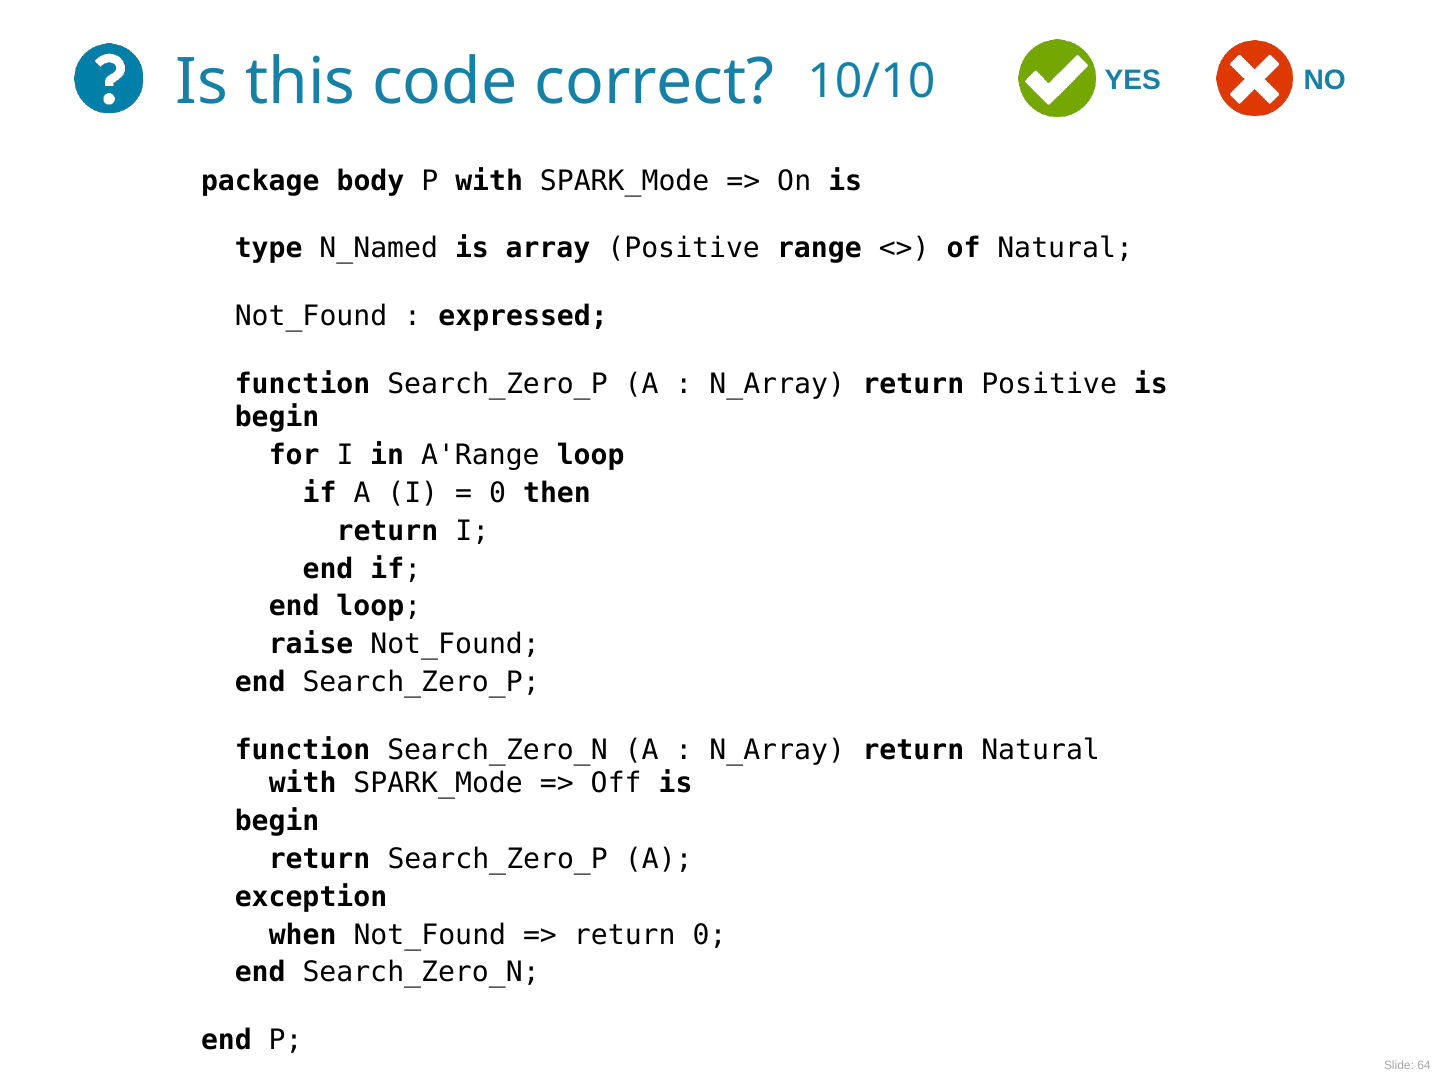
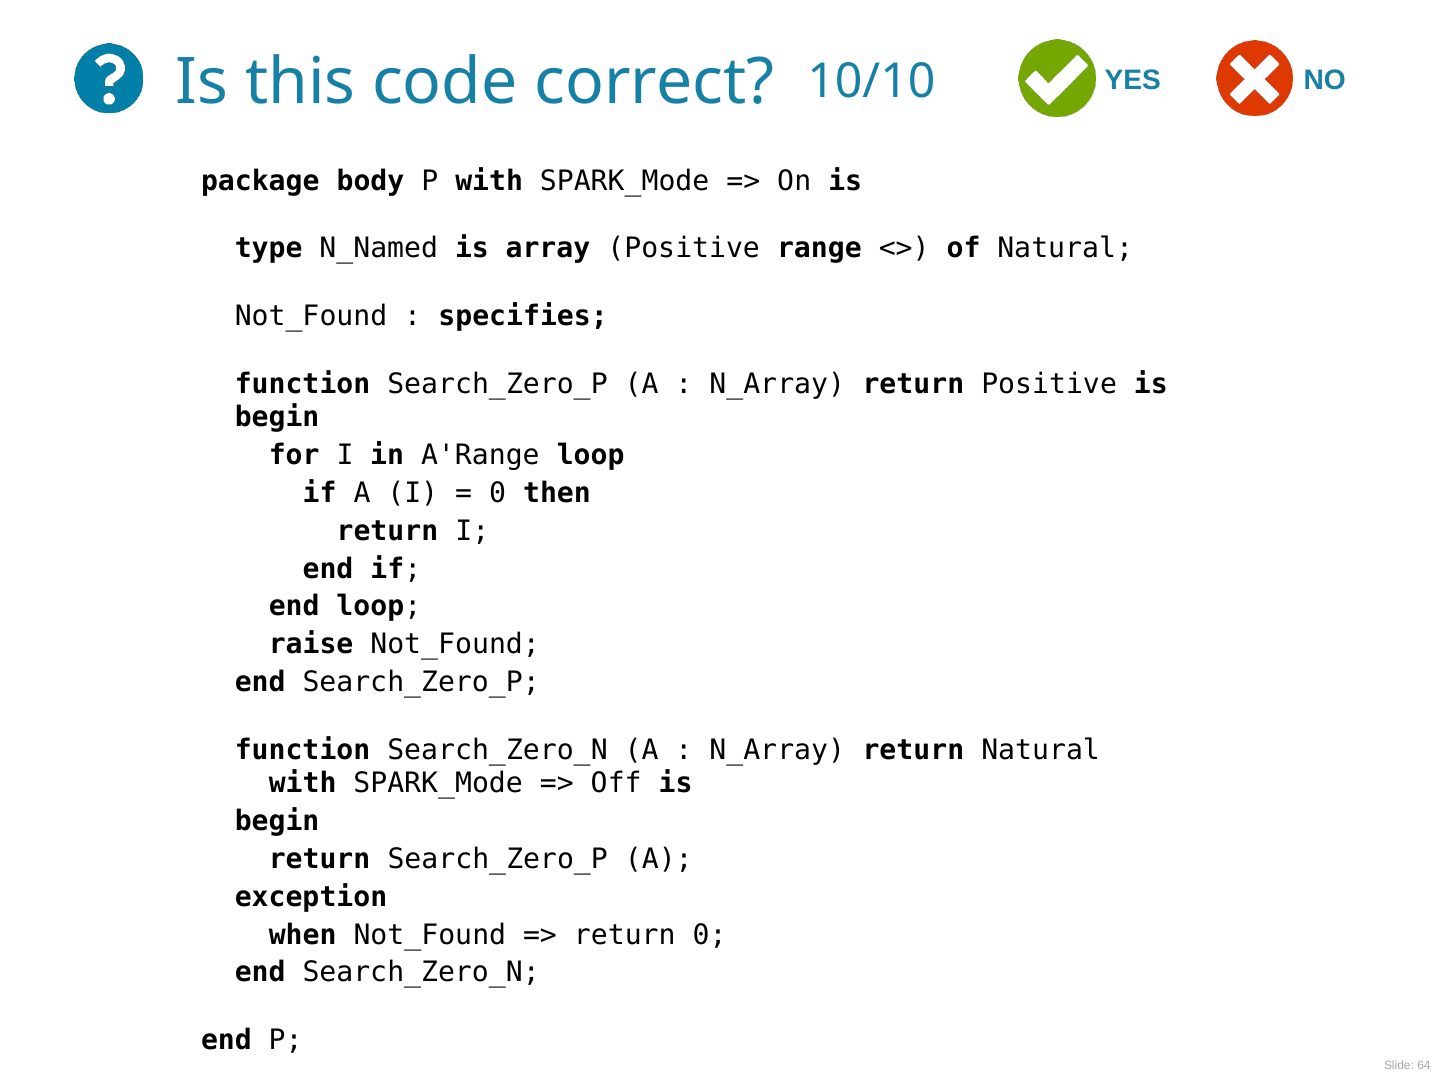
expressed: expressed -> specifies (523, 316)
